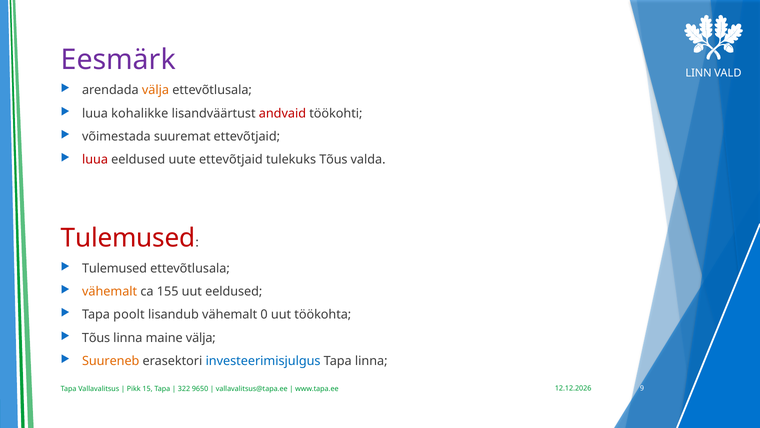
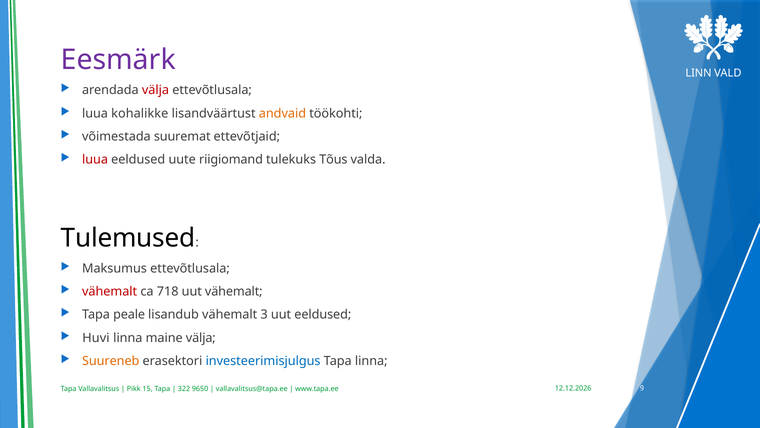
välja colour: orange -> red (155, 90)
andvaid colour: red -> orange (282, 113)
uute ettevõtjaid: ettevõtjaid -> riigiomand (231, 160)
Tulemused colour: red -> black (128, 238)
Tulemused: Tulemused -> Maksumus (114, 268)
vähemalt colour: orange -> red (110, 291)
155: 155 -> 718 (168, 291)
uut eeldused: eeldused -> vähemalt (234, 291)
poolt: poolt -> peale (129, 314)
0: 0 -> 3 (264, 314)
uut töökohta: töökohta -> eeldused (323, 314)
Tõus: Tõus -> Huvi (96, 338)
